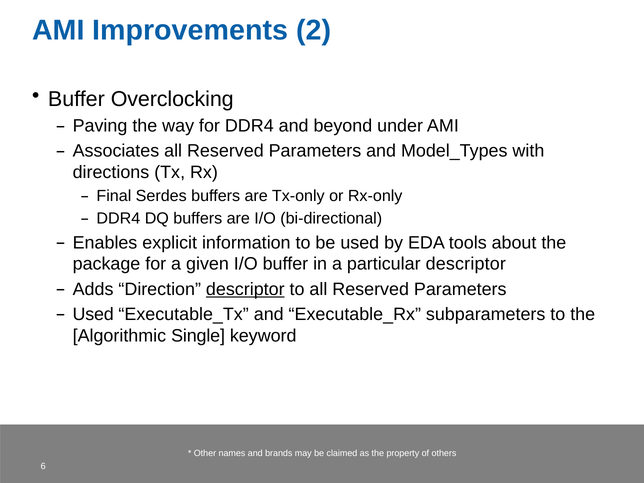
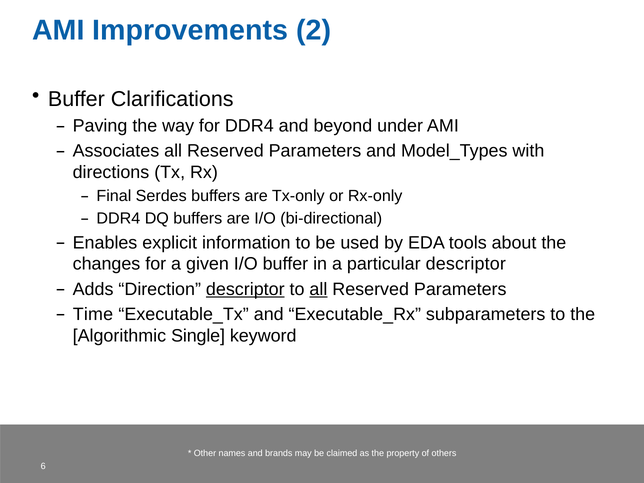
Overclocking: Overclocking -> Clarifications (172, 99)
package: package -> changes (107, 264)
all underline: none -> present (318, 289)
Used: Used -> Time (93, 314)
